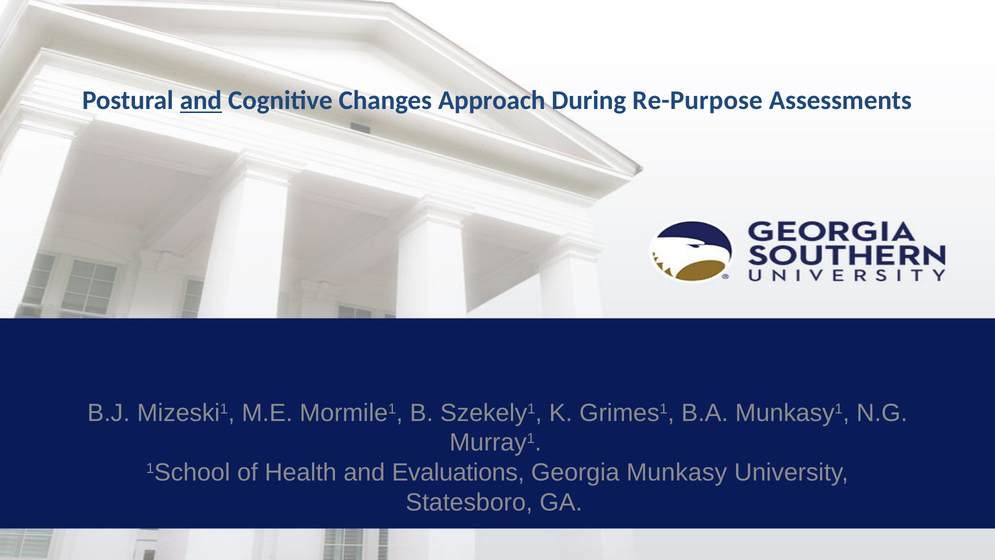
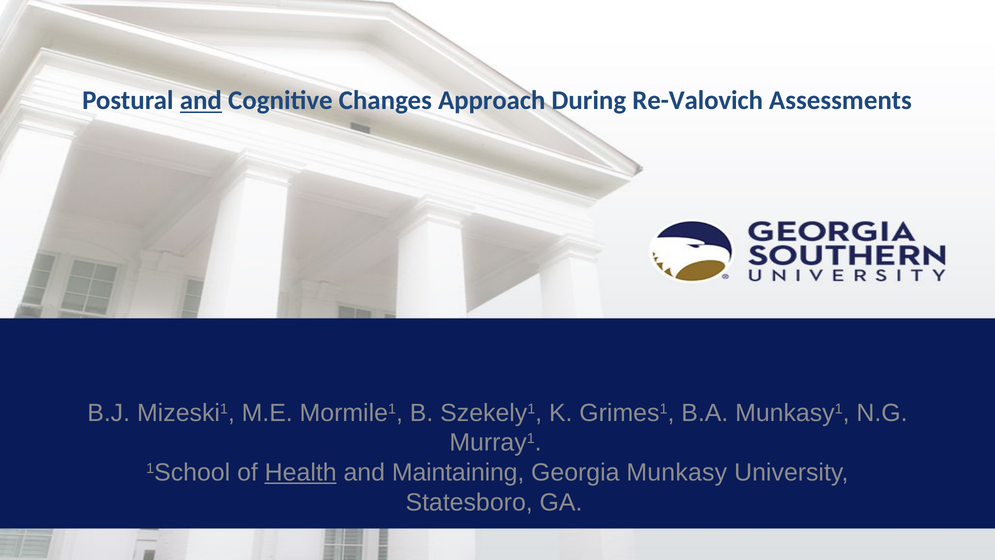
Re-Purpose: Re-Purpose -> Re-Valovich (698, 101)
Health underline: none -> present (301, 472)
Evaluations: Evaluations -> Maintaining (458, 472)
